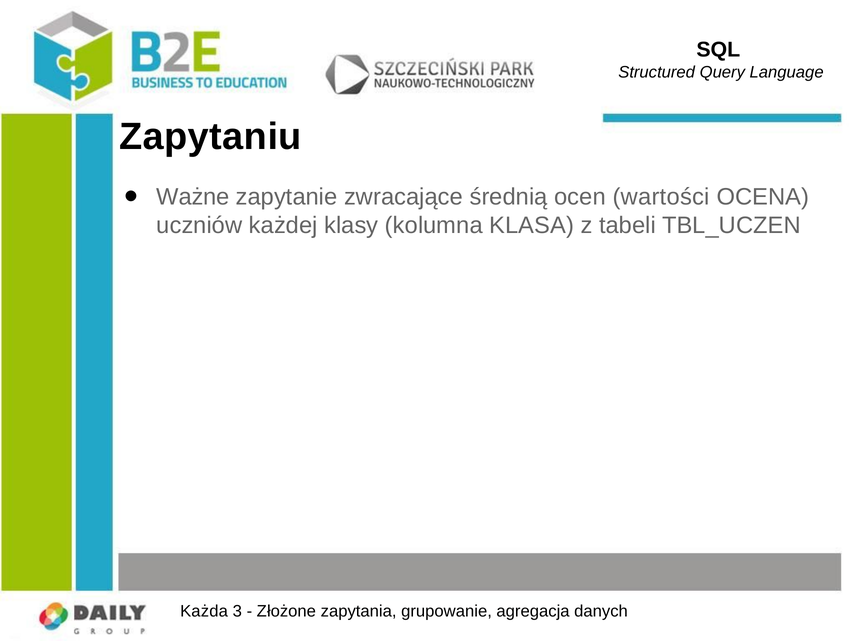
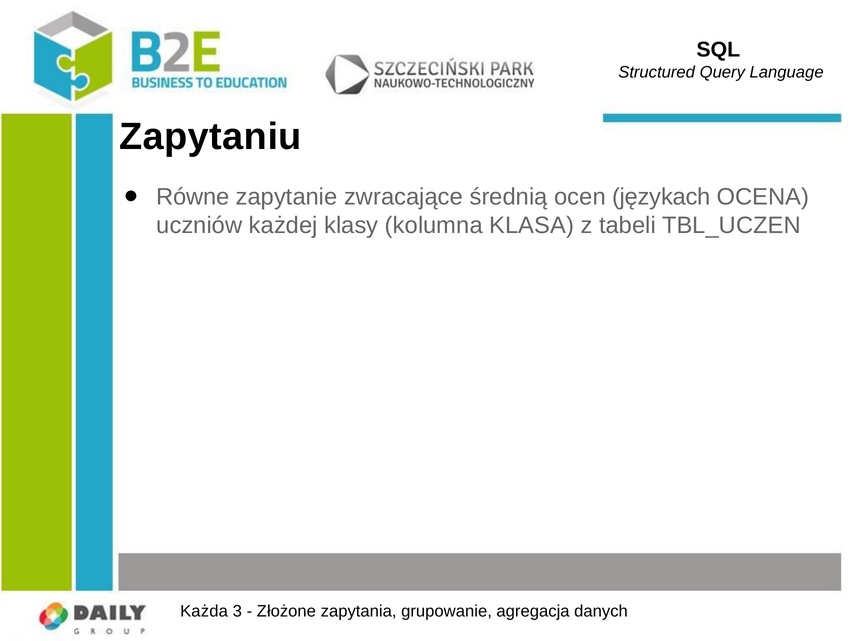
Ważne: Ważne -> Równe (193, 197)
wartości: wartości -> językach (661, 197)
